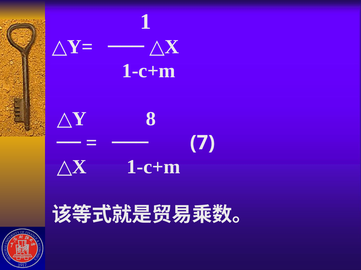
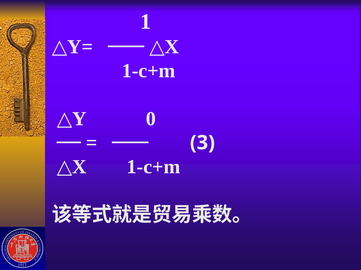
8: 8 -> 0 (151, 119)
7: 7 -> 3 (202, 143)
